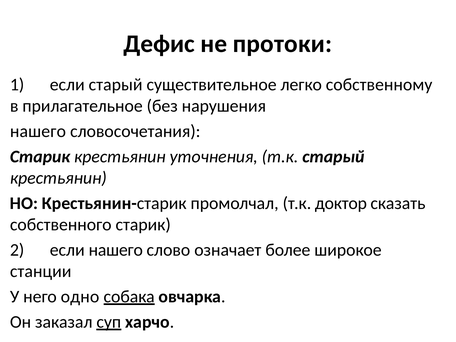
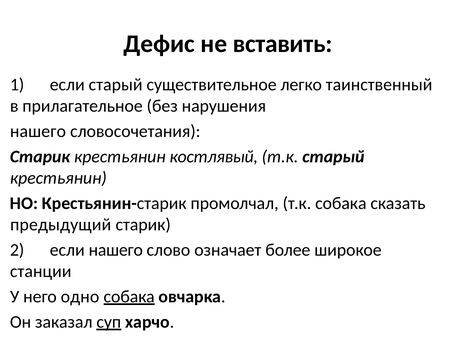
протоки: протоки -> вставить (283, 44)
собственному: собственному -> таинственный (379, 85)
уточнения: уточнения -> костлявый (214, 157)
т.к доктор: доктор -> собака (341, 203)
собственного: собственного -> предыдущий (61, 225)
